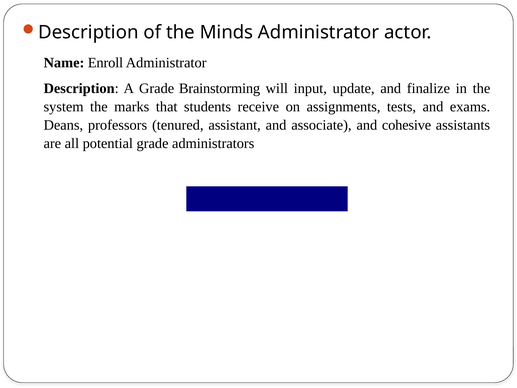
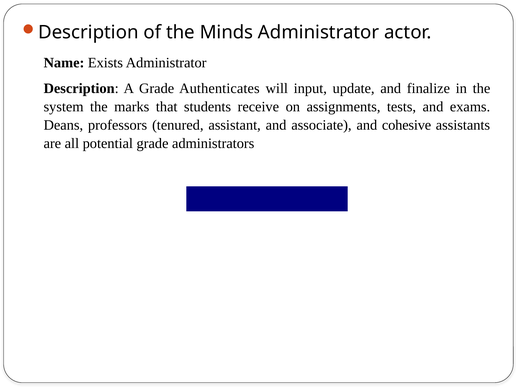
Enroll: Enroll -> Exists (105, 63)
Brainstorming: Brainstorming -> Authenticates (219, 88)
